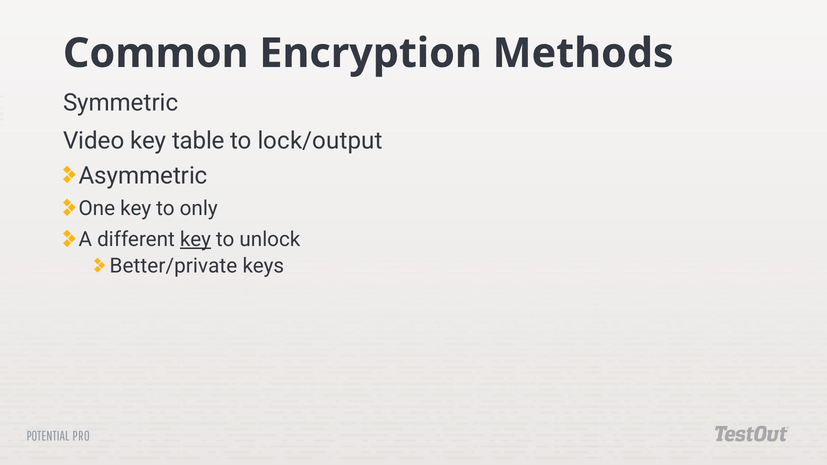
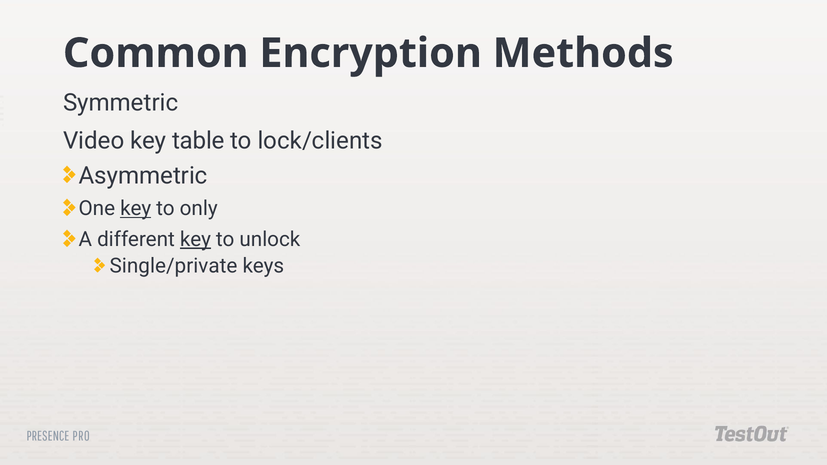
lock/output: lock/output -> lock/clients (320, 141)
key underline: none -> present (136, 209)
Better/private: Better/private -> Single/private (173, 266)
POTENTIAL: POTENTIAL -> PRESENCE (48, 436)
